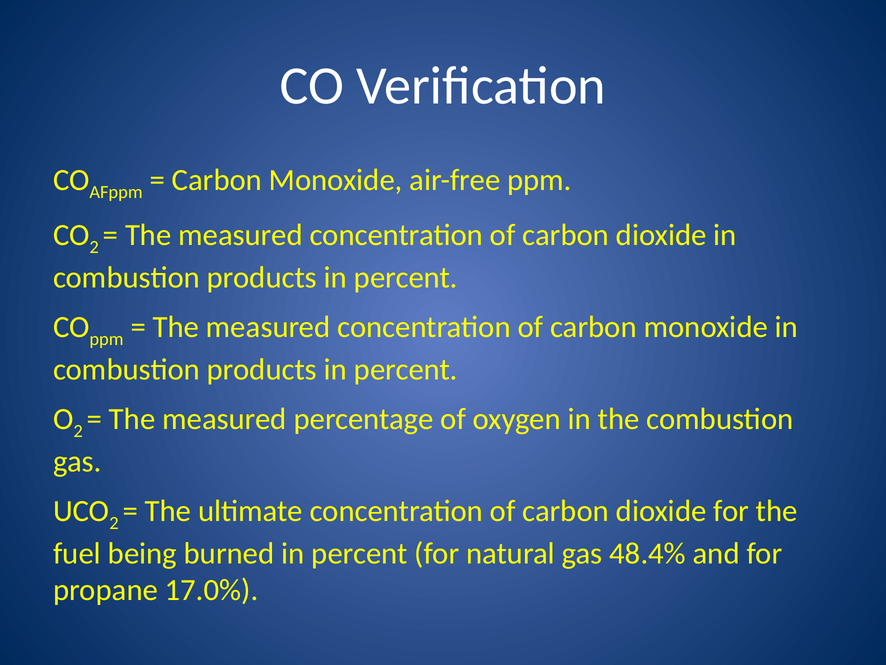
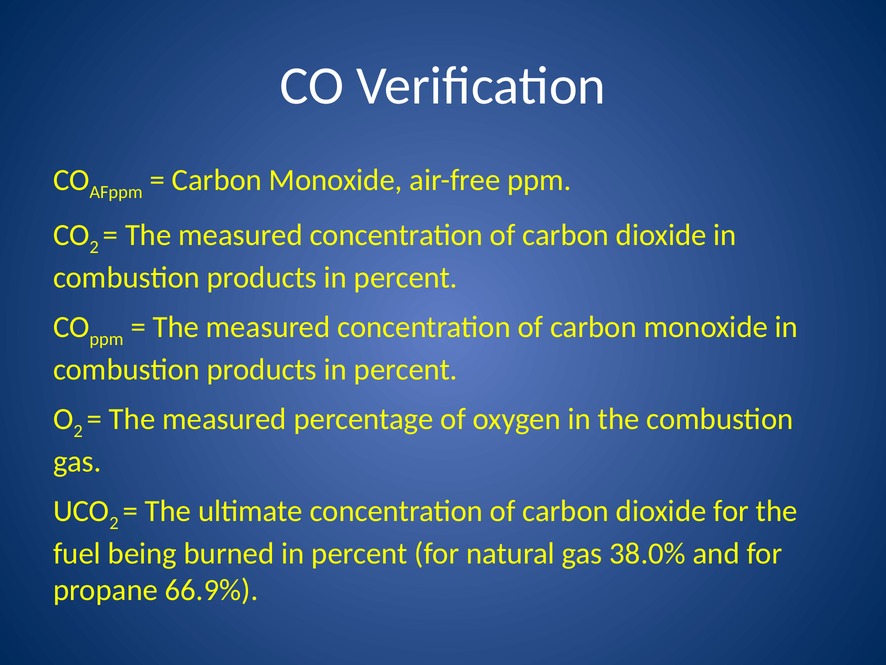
48.4%: 48.4% -> 38.0% (648, 553)
17.0%: 17.0% -> 66.9% (212, 590)
